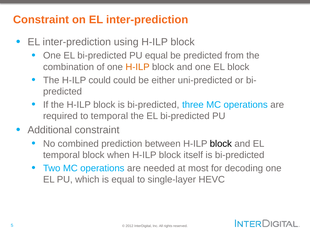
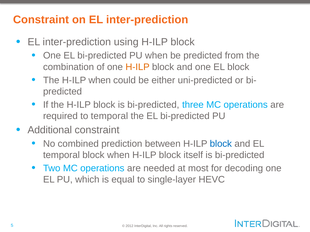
PU equal: equal -> when (156, 56)
H-ILP could: could -> when (100, 80)
block colour: black -> blue (221, 144)
